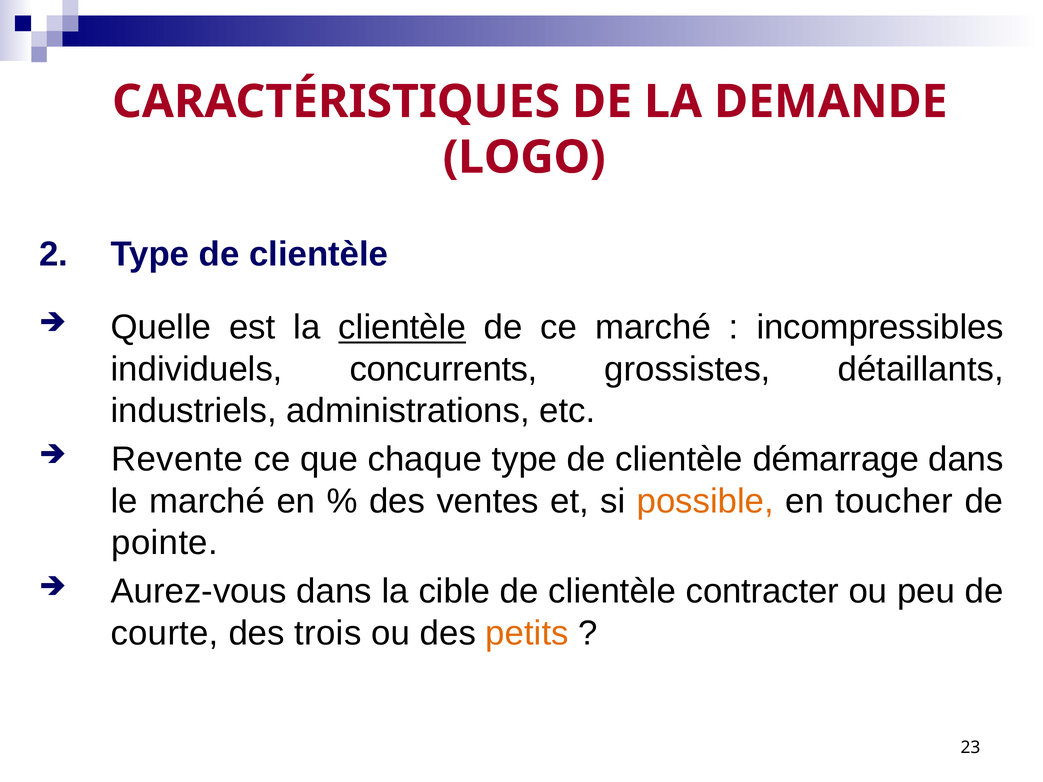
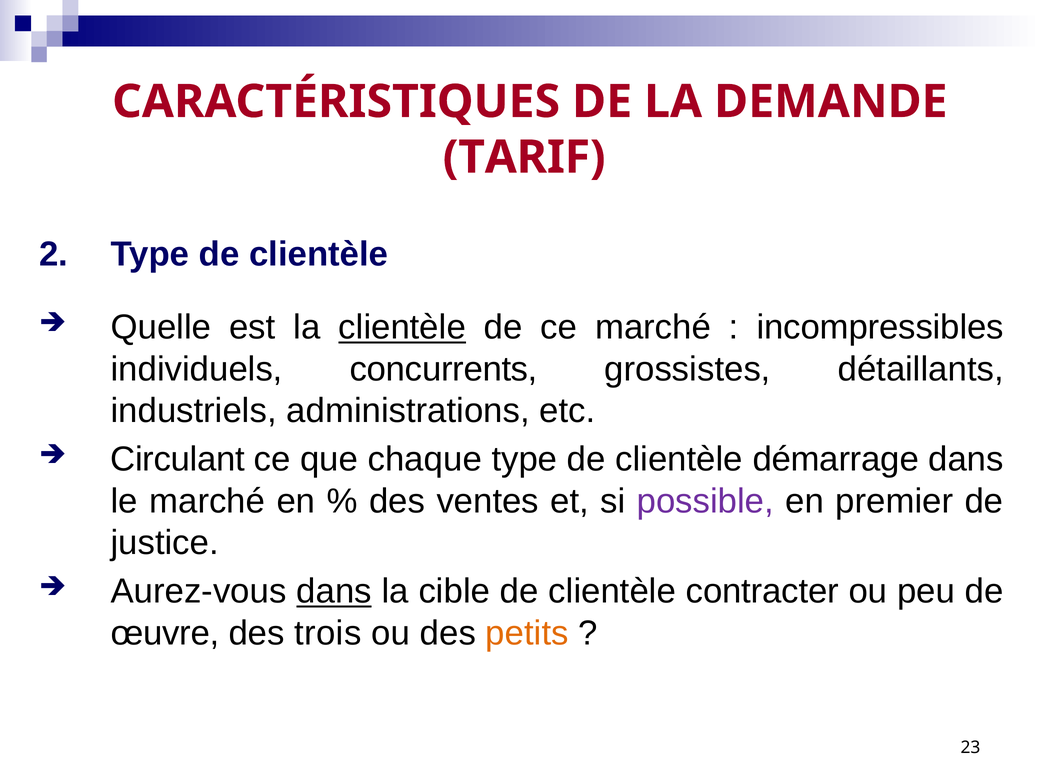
LOGO: LOGO -> TARIF (524, 157)
Revente: Revente -> Circulant (177, 460)
possible colour: orange -> purple (705, 501)
toucher: toucher -> premier (894, 501)
pointe: pointe -> justice (165, 543)
dans underline: none -> present (334, 592)
courte: courte -> œuvre (165, 633)
